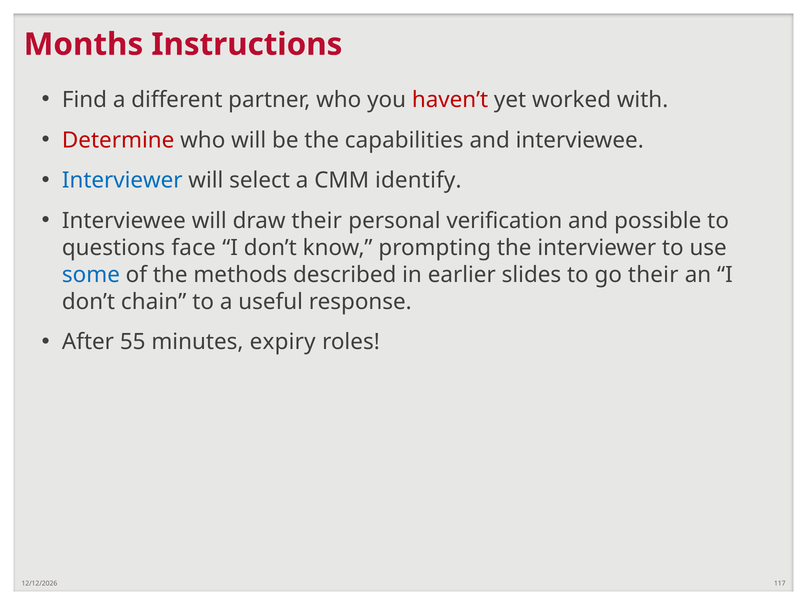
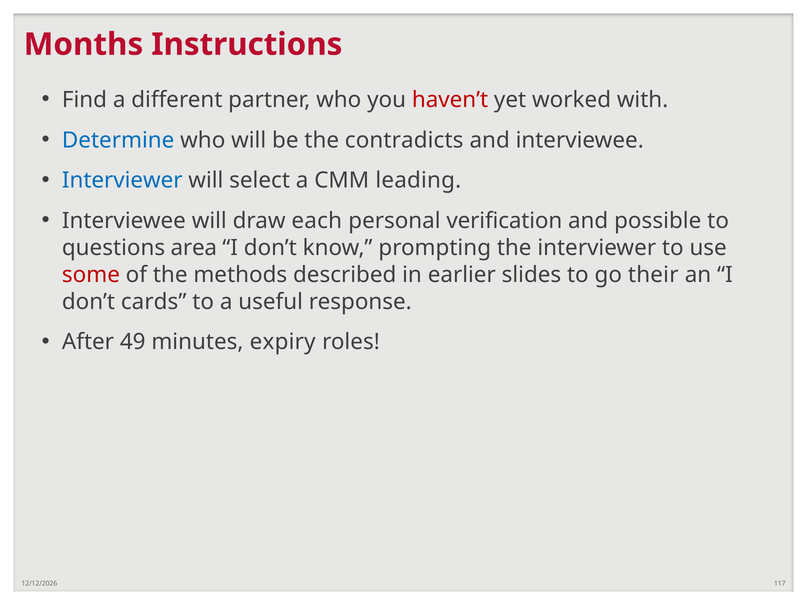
Determine colour: red -> blue (118, 140)
capabilities: capabilities -> contradicts (404, 140)
identify: identify -> leading (418, 181)
draw their: their -> each (317, 221)
face: face -> area (194, 248)
some colour: blue -> red (91, 275)
chain: chain -> cards (154, 302)
55: 55 -> 49 (133, 342)
